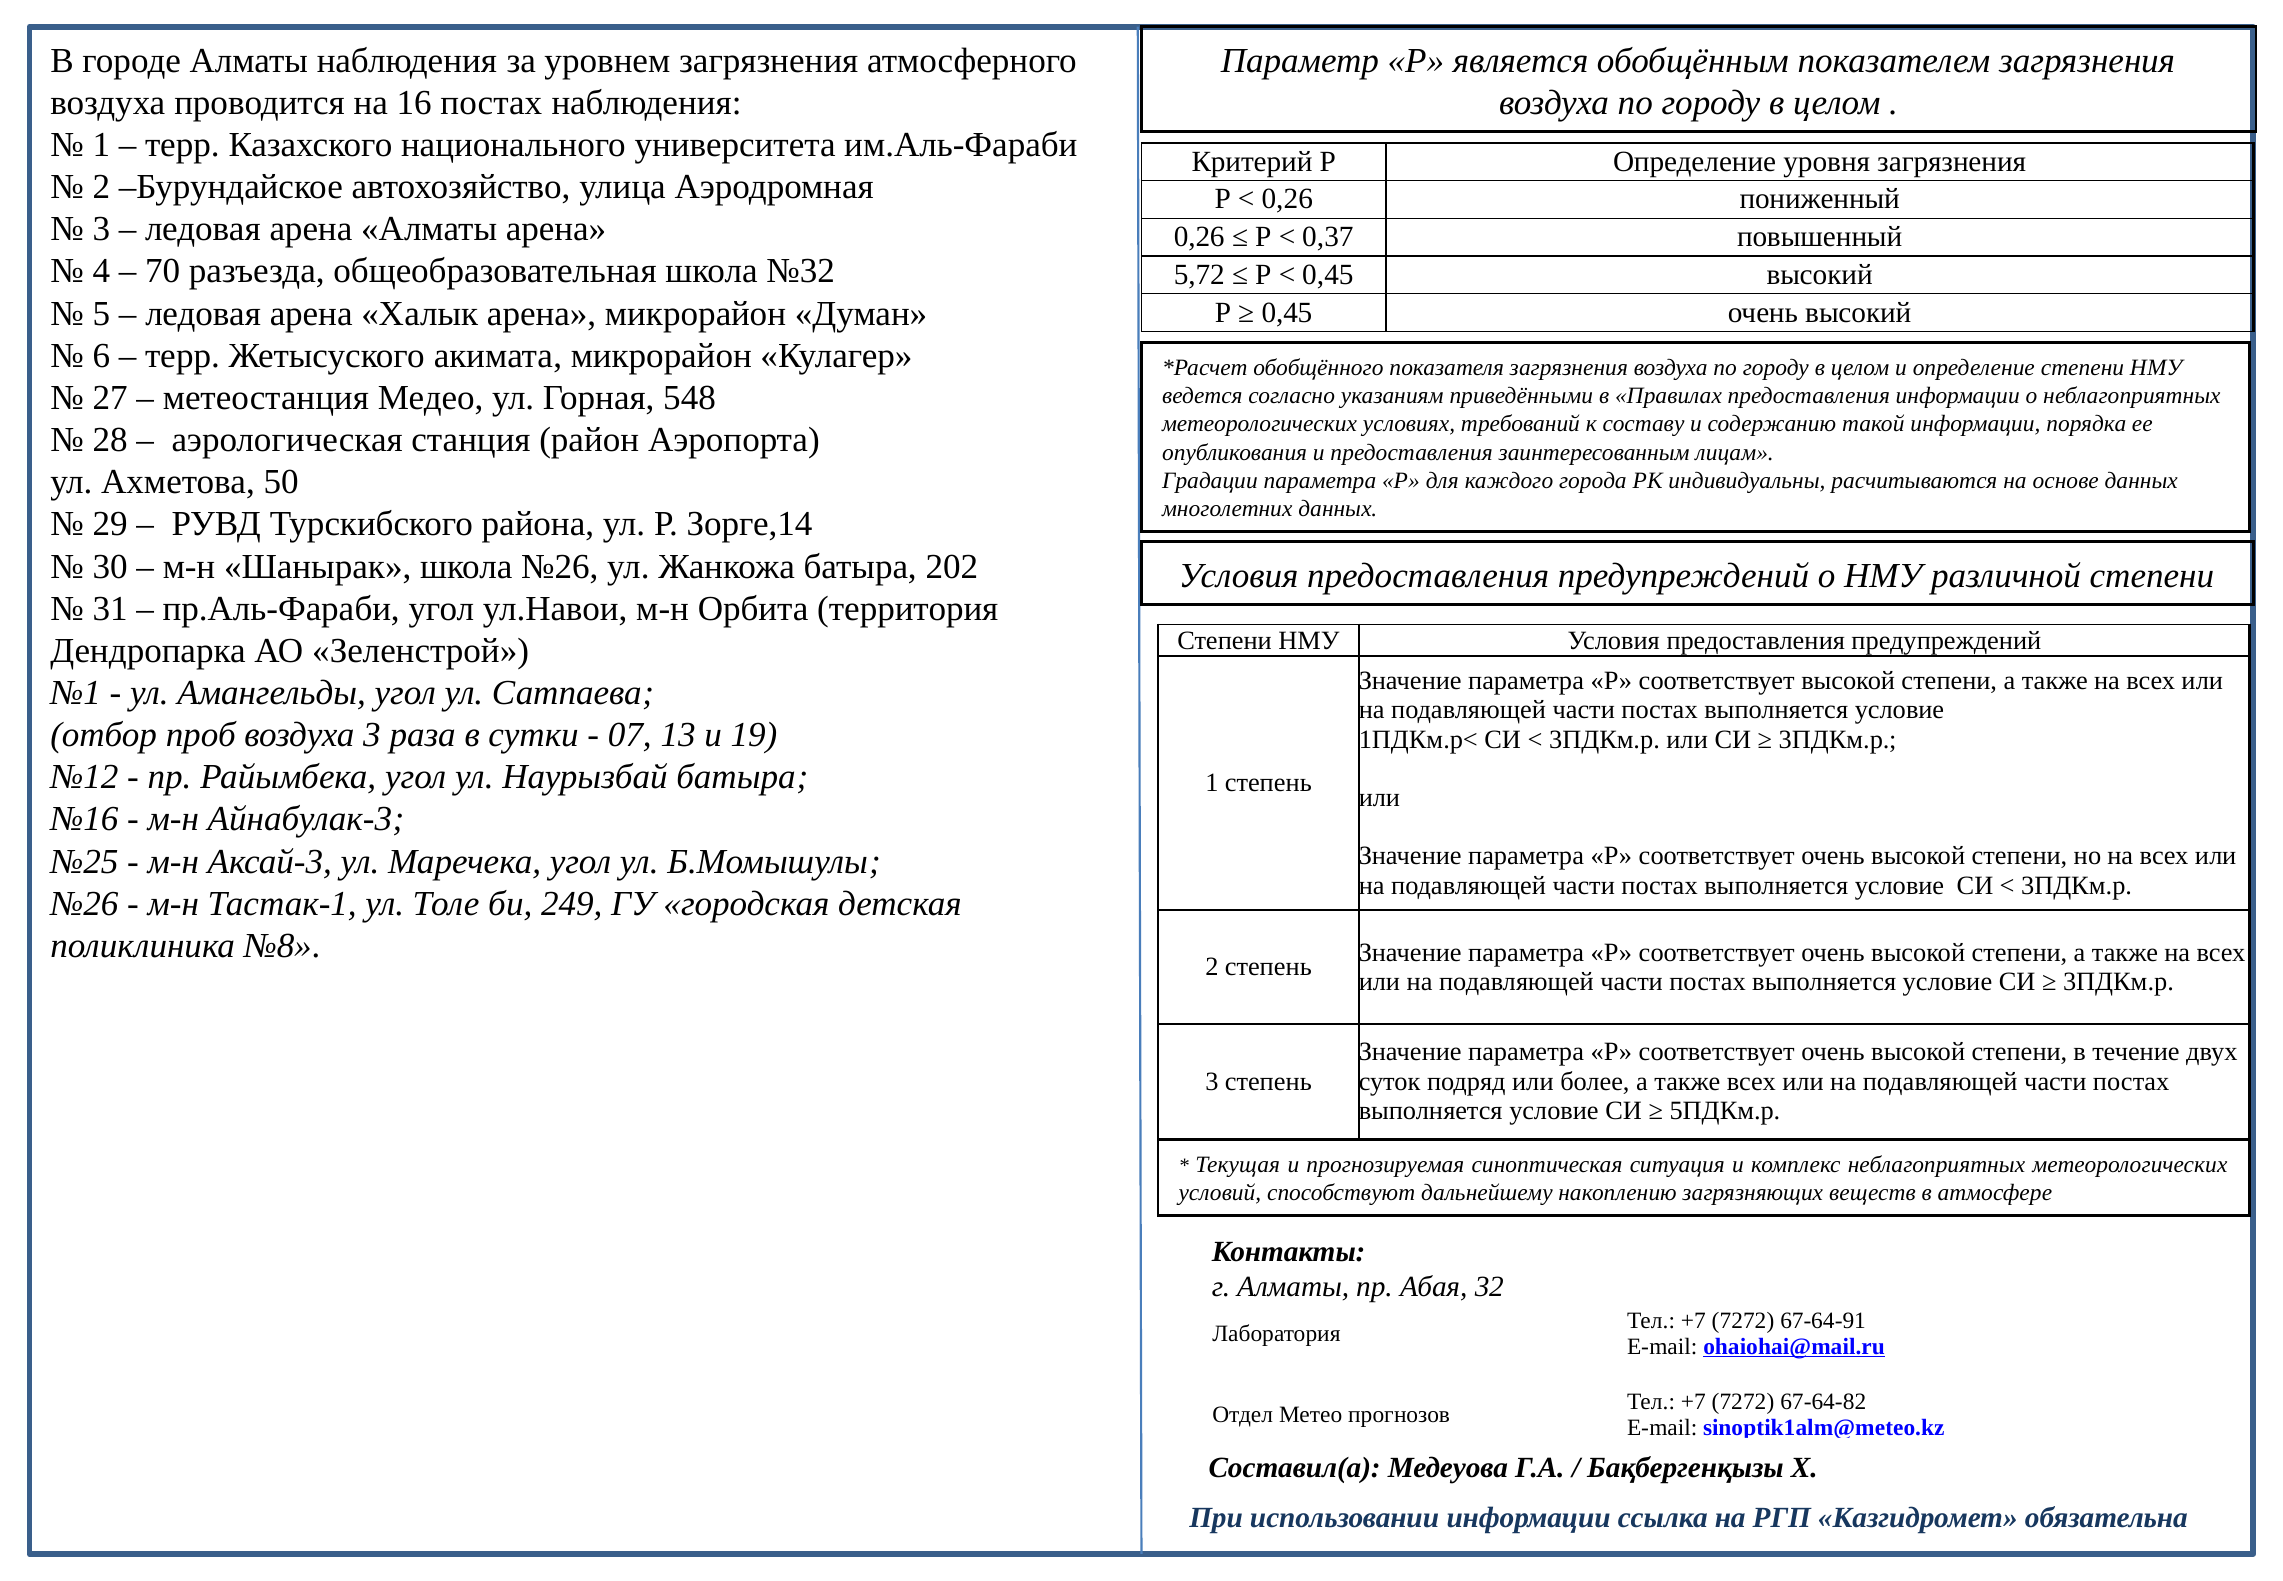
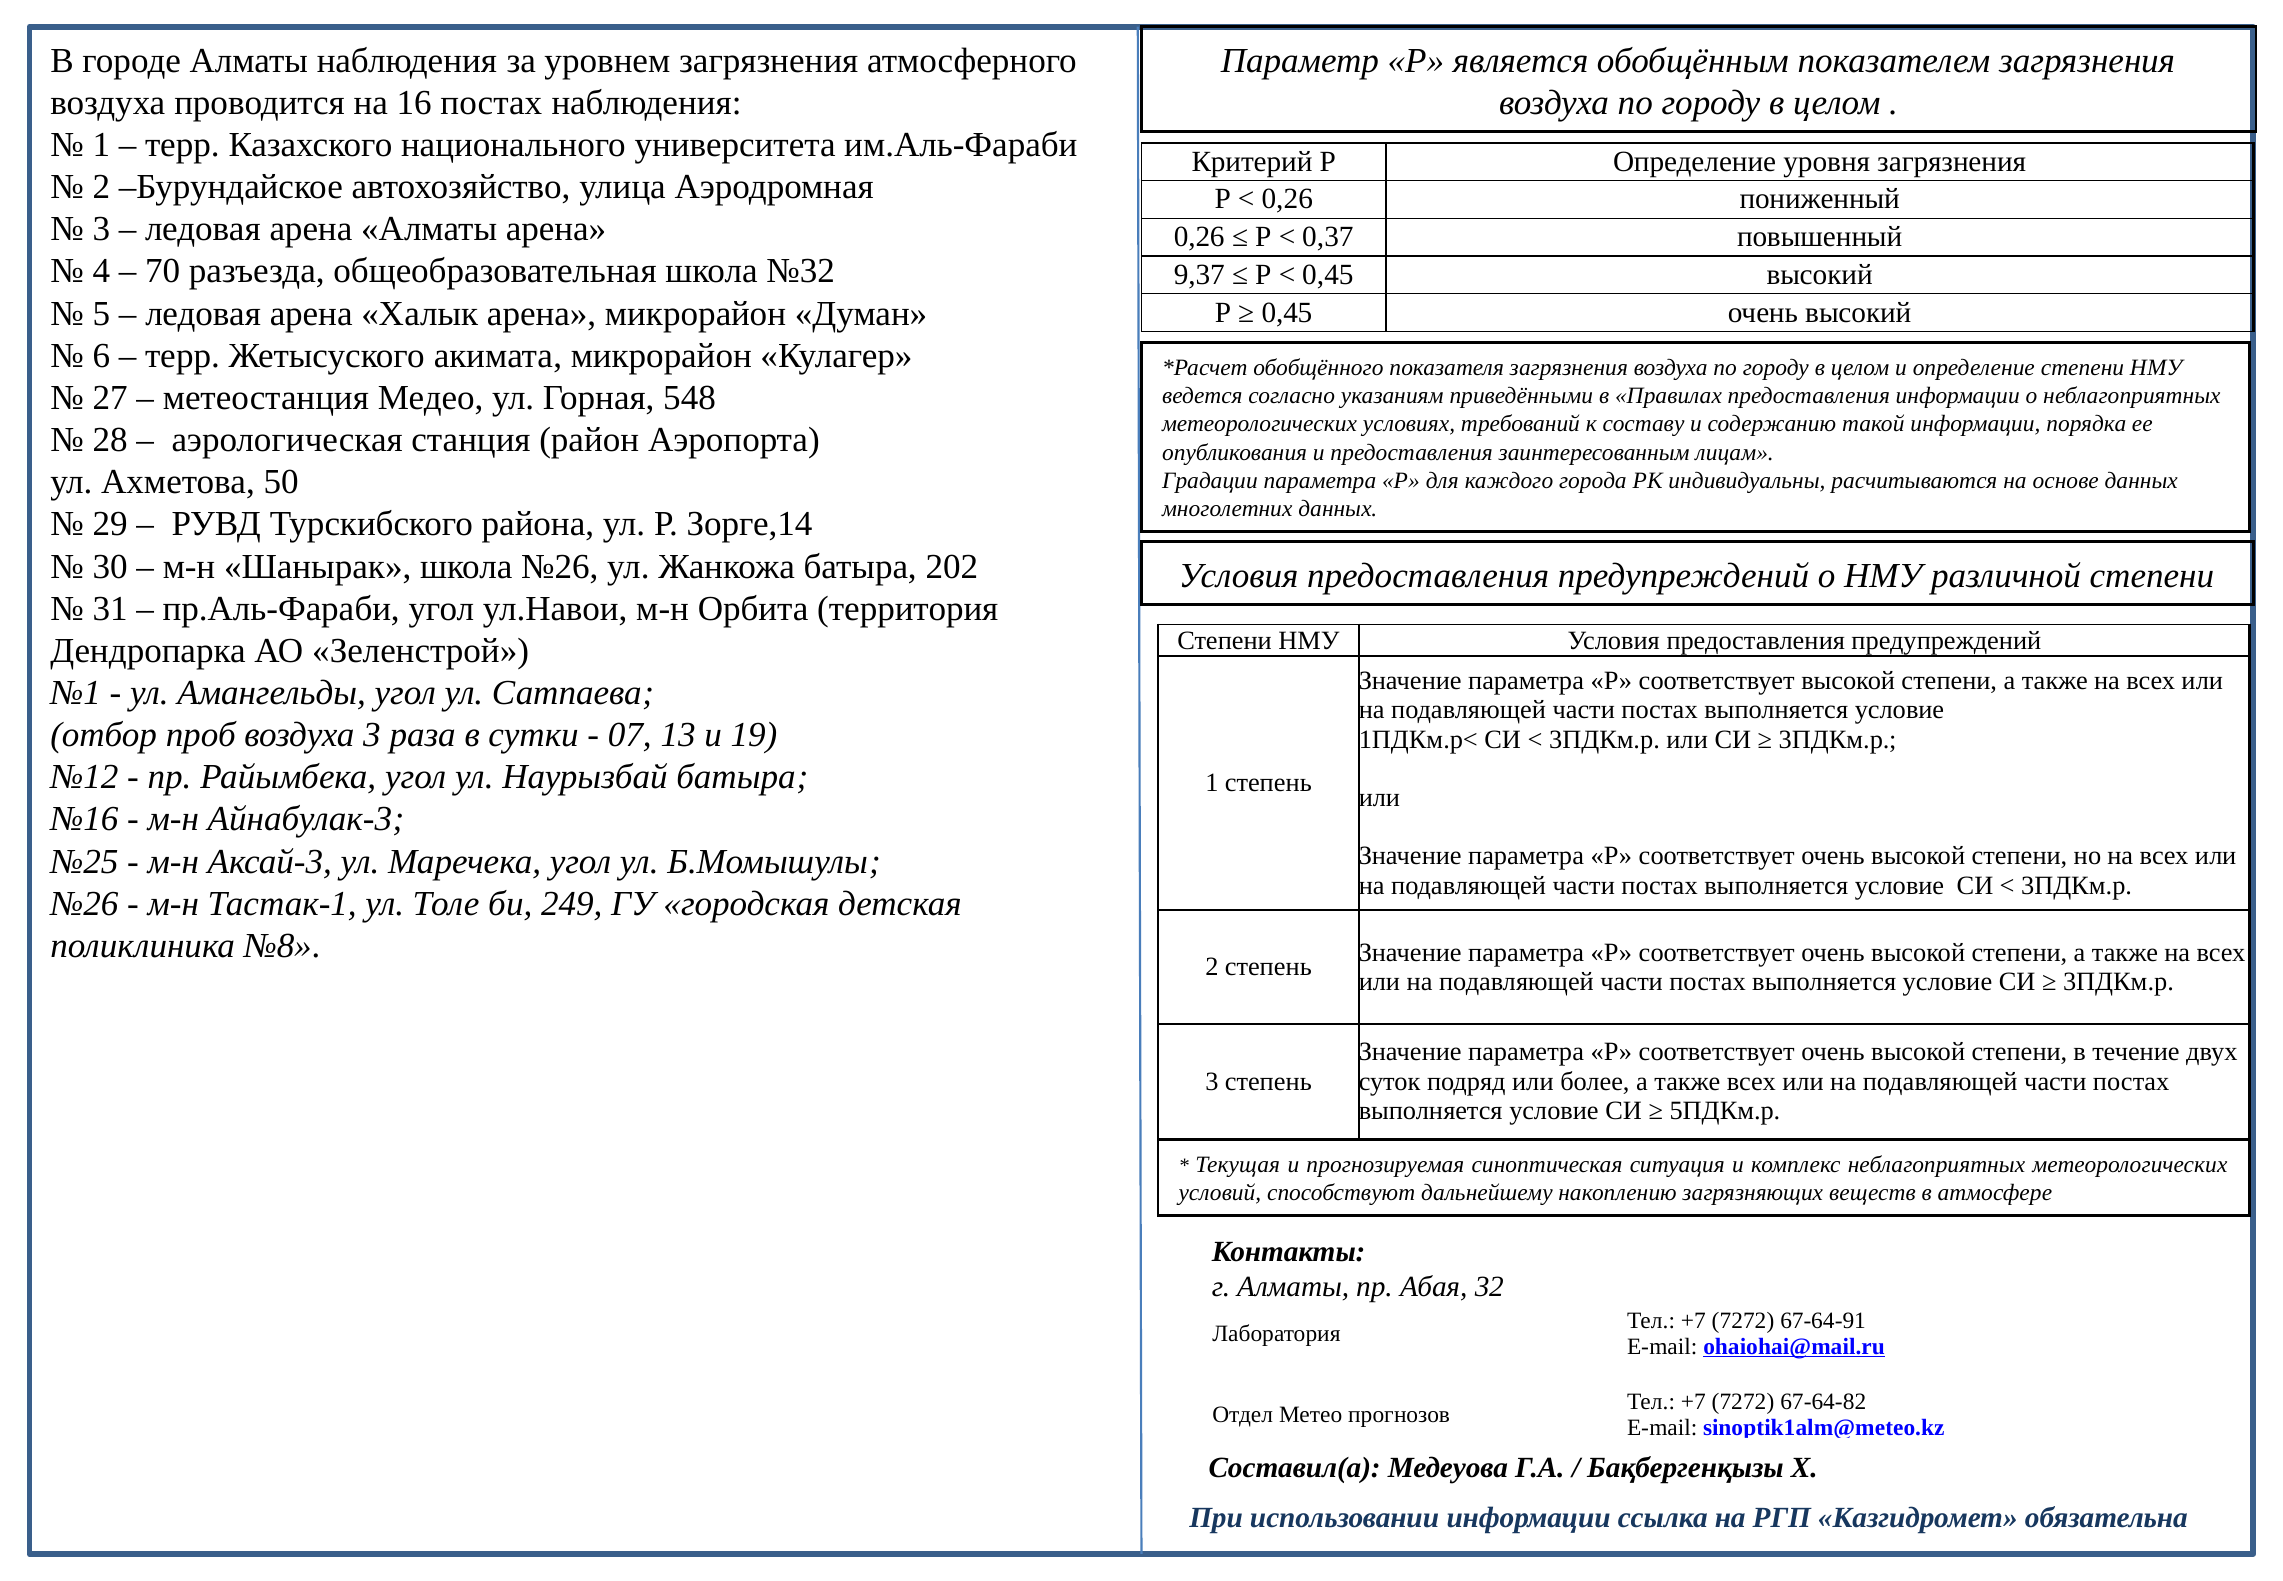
5,72: 5,72 -> 9,37 (1199, 275)
